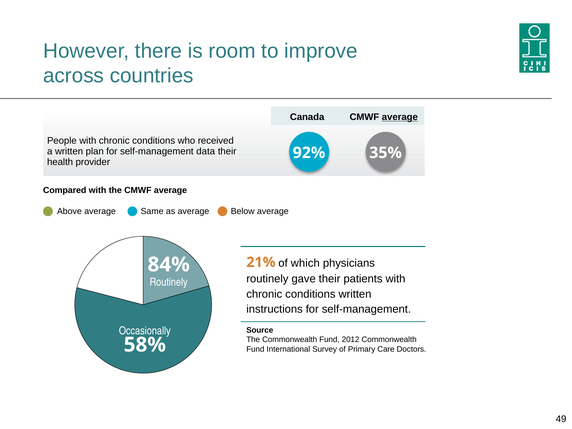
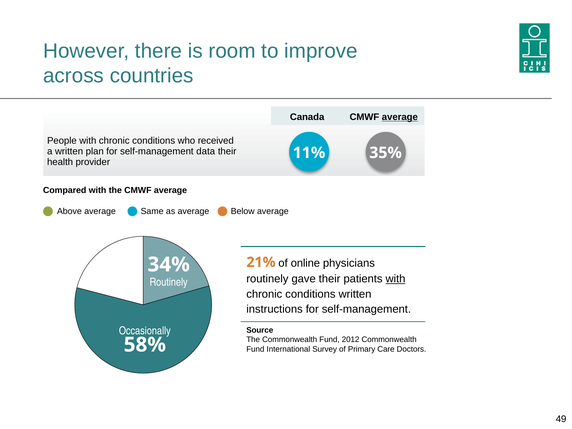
92%: 92% -> 11% (309, 153)
which: which -> online (305, 263)
84%: 84% -> 34% (169, 265)
with underline: none -> present (396, 279)
